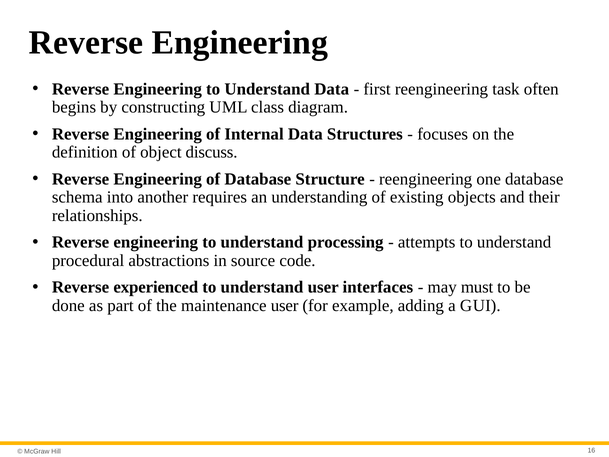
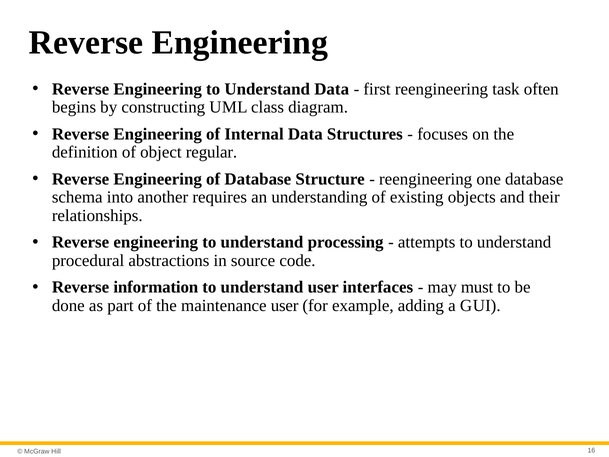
discuss: discuss -> regular (212, 152)
experienced: experienced -> information (156, 287)
